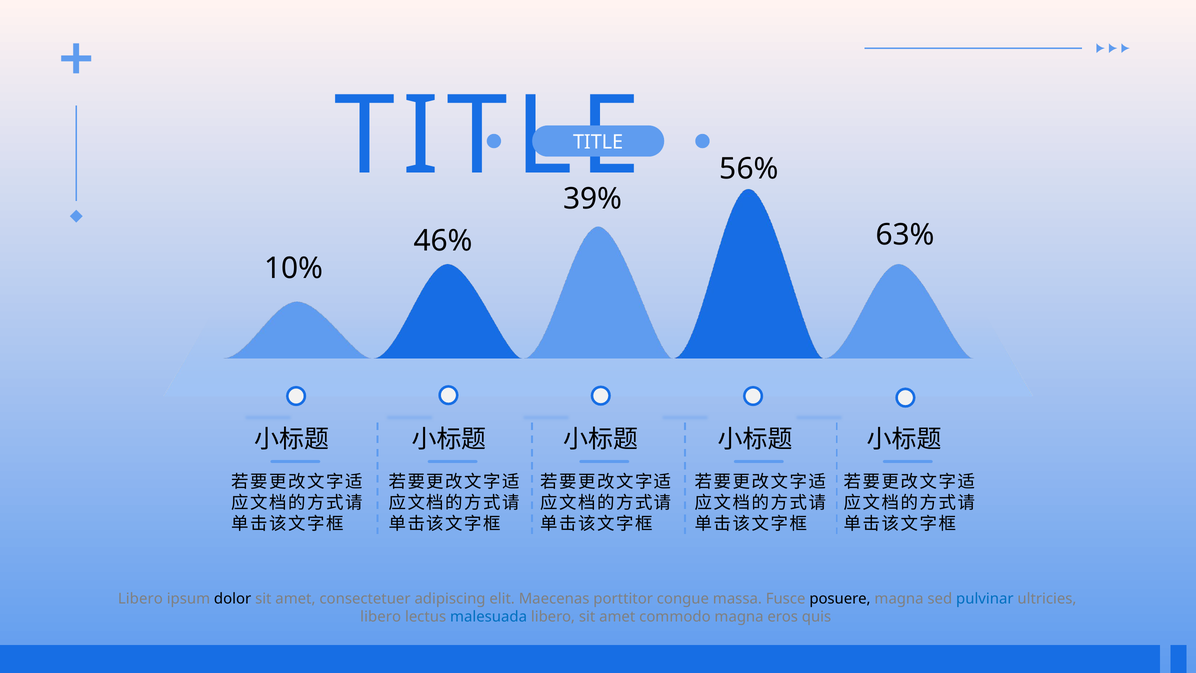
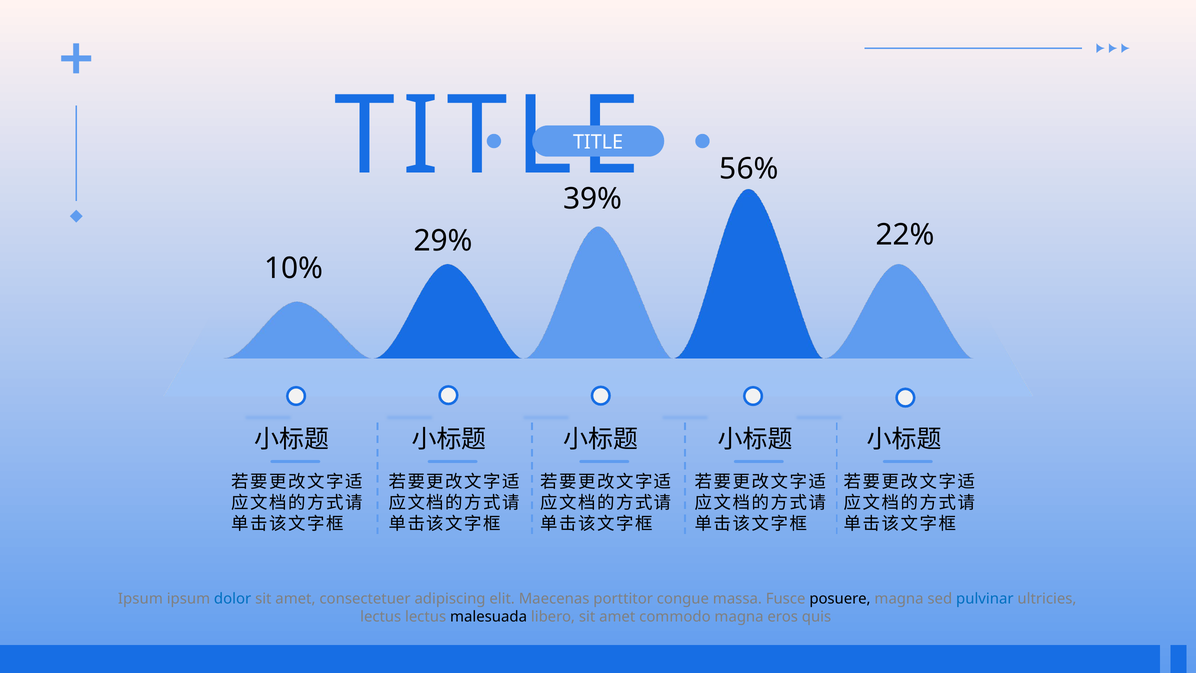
63%: 63% -> 22% (905, 235)
46%: 46% -> 29% (443, 241)
Libero: Libero -> Ipsum (140, 599)
dolor colour: black -> blue (233, 599)
libero: libero -> lectus (381, 617)
malesuada colour: blue -> black (489, 617)
